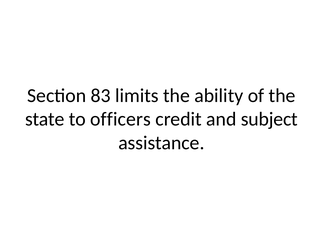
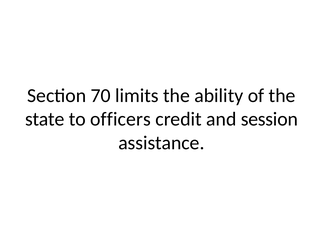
83: 83 -> 70 (101, 96)
subject: subject -> session (269, 119)
